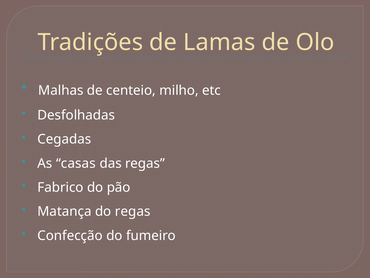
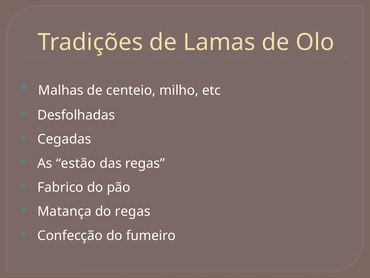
casas: casas -> estão (76, 163)
